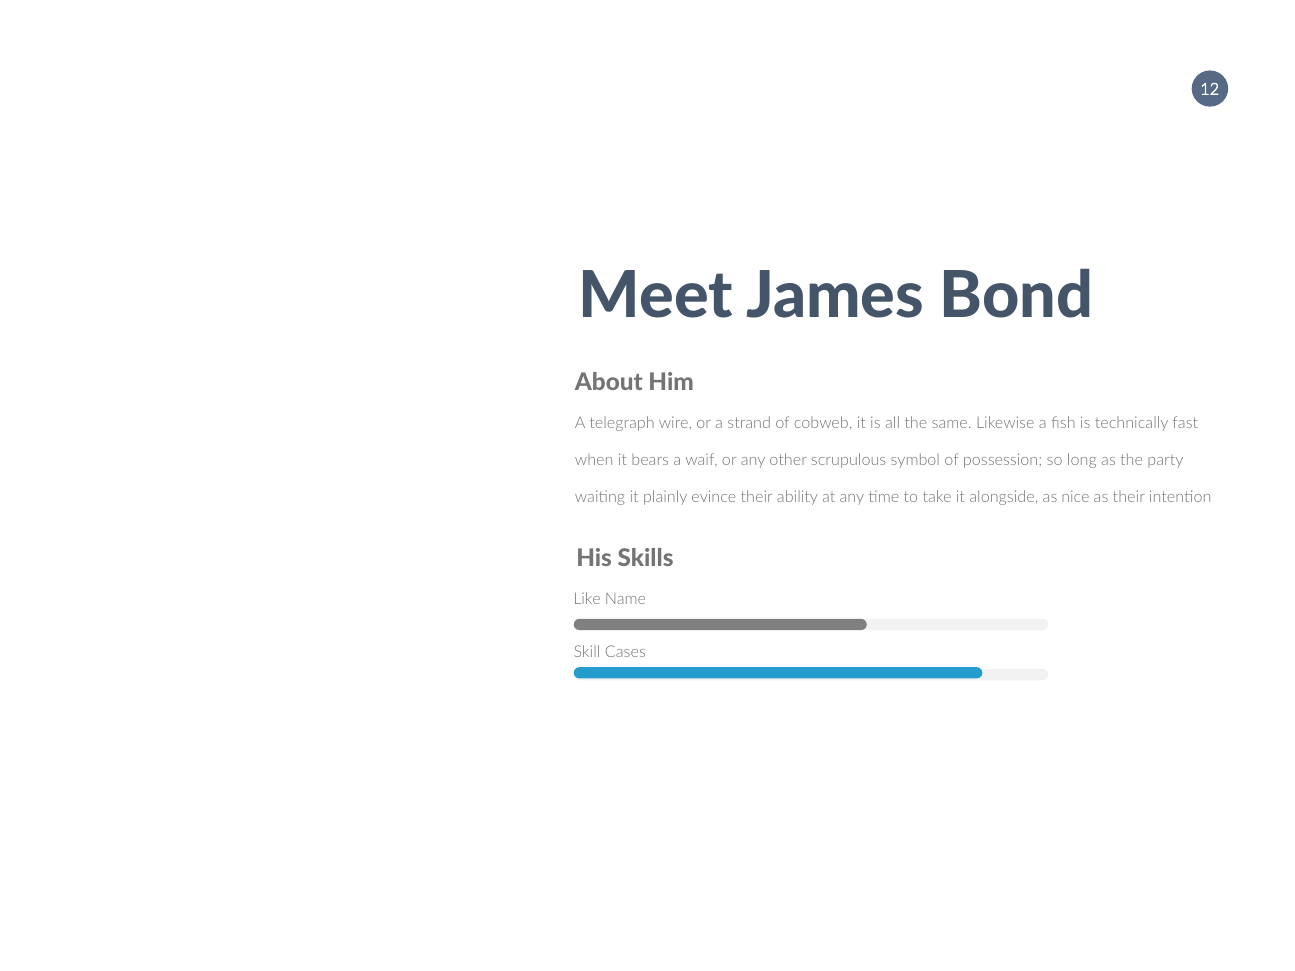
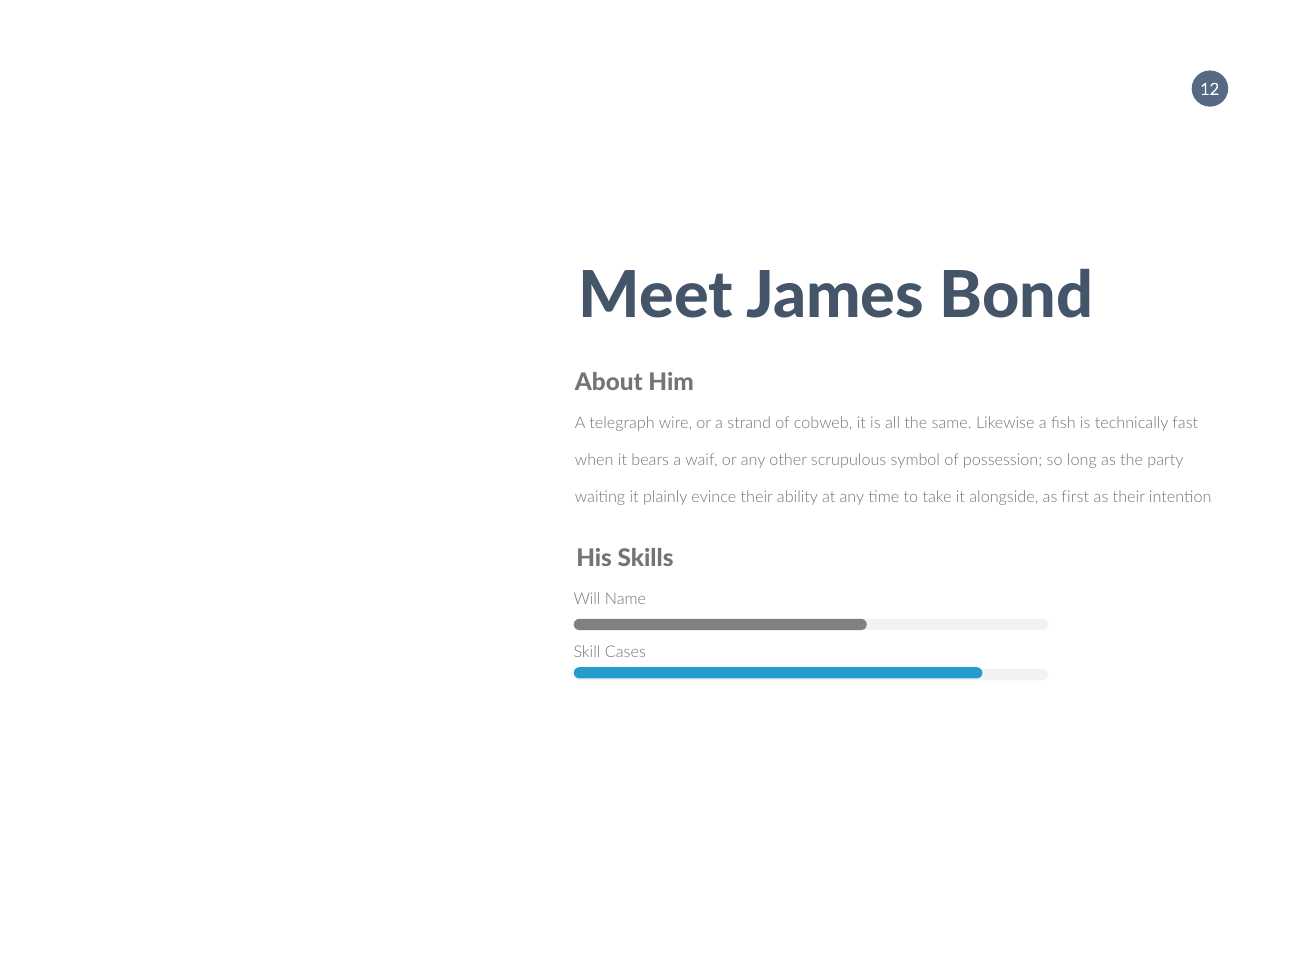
nice: nice -> first (1075, 497)
Like: Like -> Will (587, 599)
